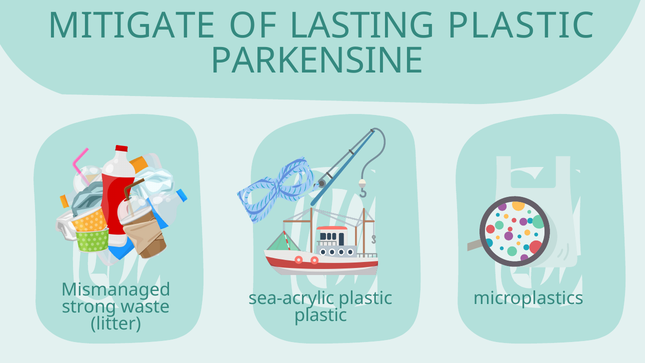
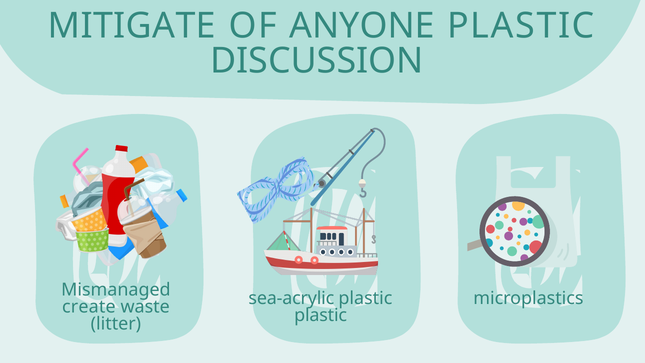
LASTING: LASTING -> ANYONE (362, 26)
PARKENSINE: PARKENSINE -> DISCUSSION (317, 61)
strong: strong -> create (89, 307)
